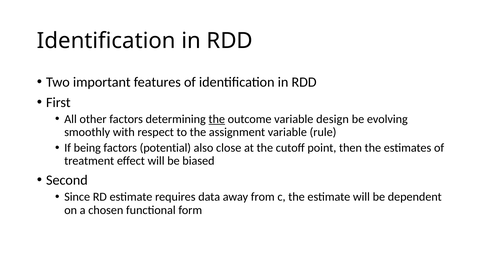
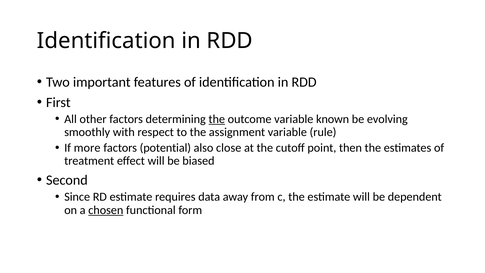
design: design -> known (333, 119)
being: being -> more (87, 148)
chosen underline: none -> present (106, 210)
